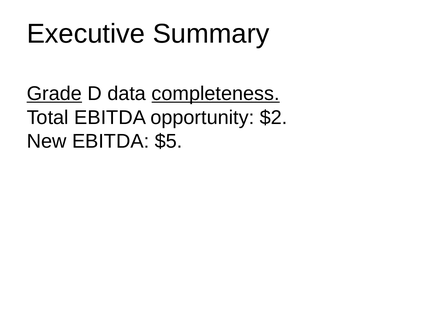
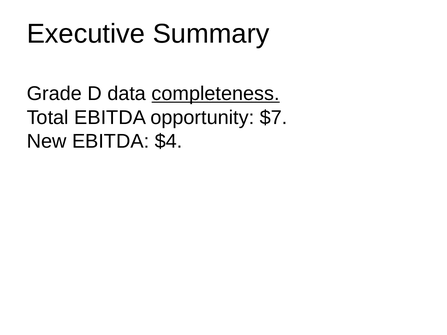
Grade underline: present -> none (54, 94)
$2: $2 -> $7 (274, 118)
$5: $5 -> $4 (169, 141)
